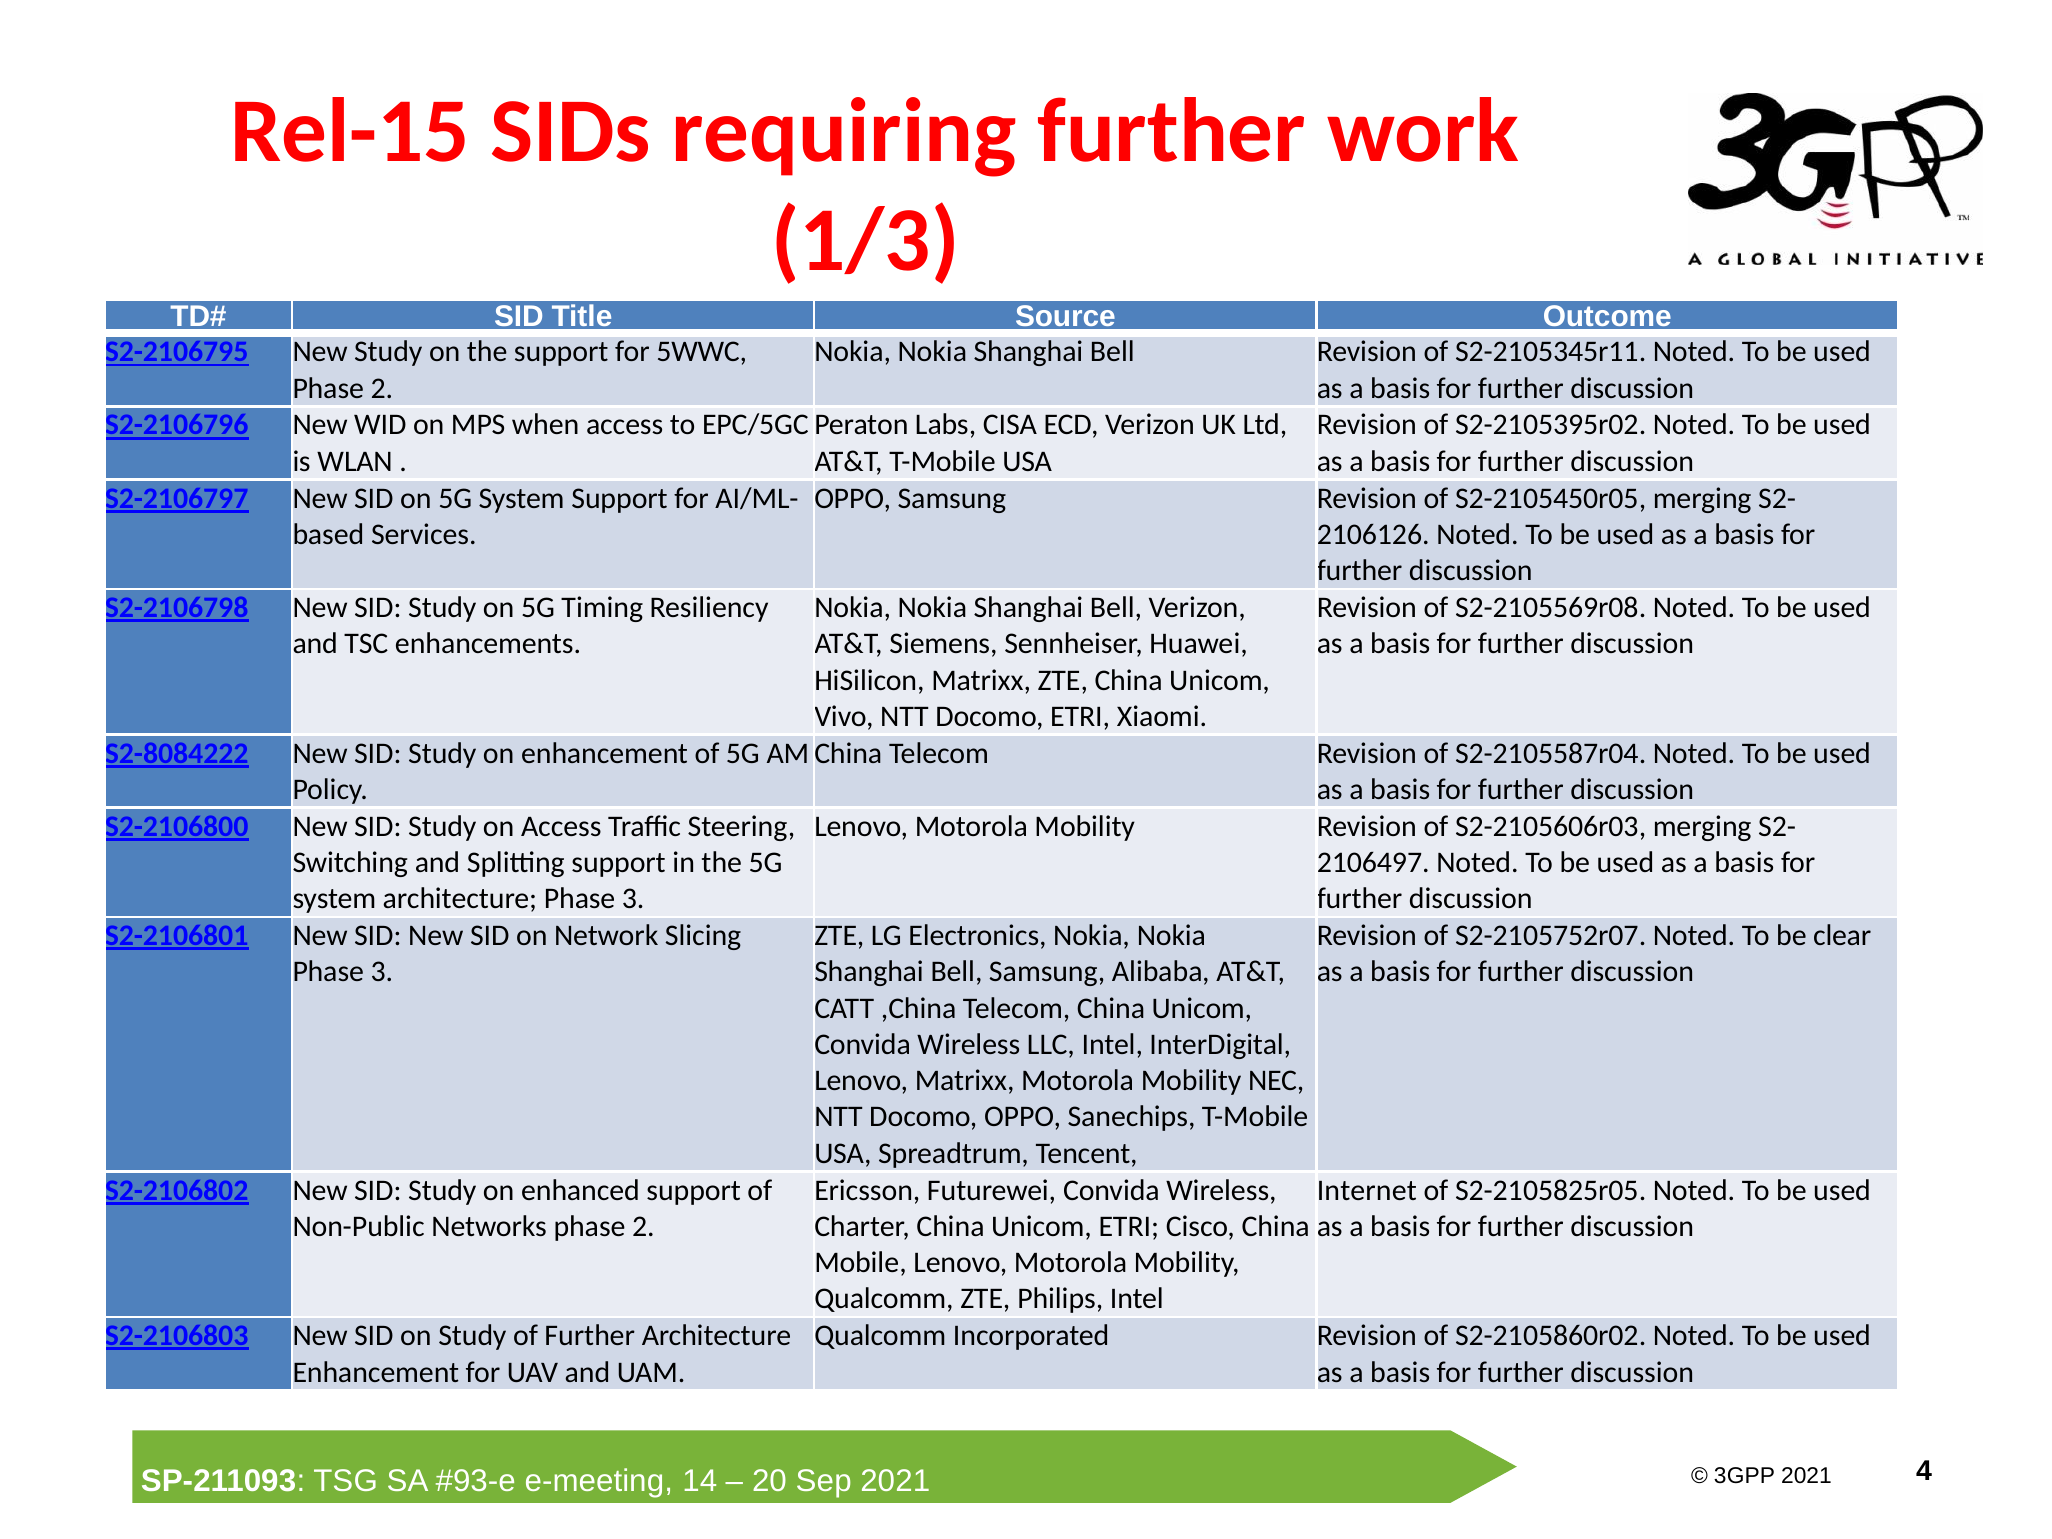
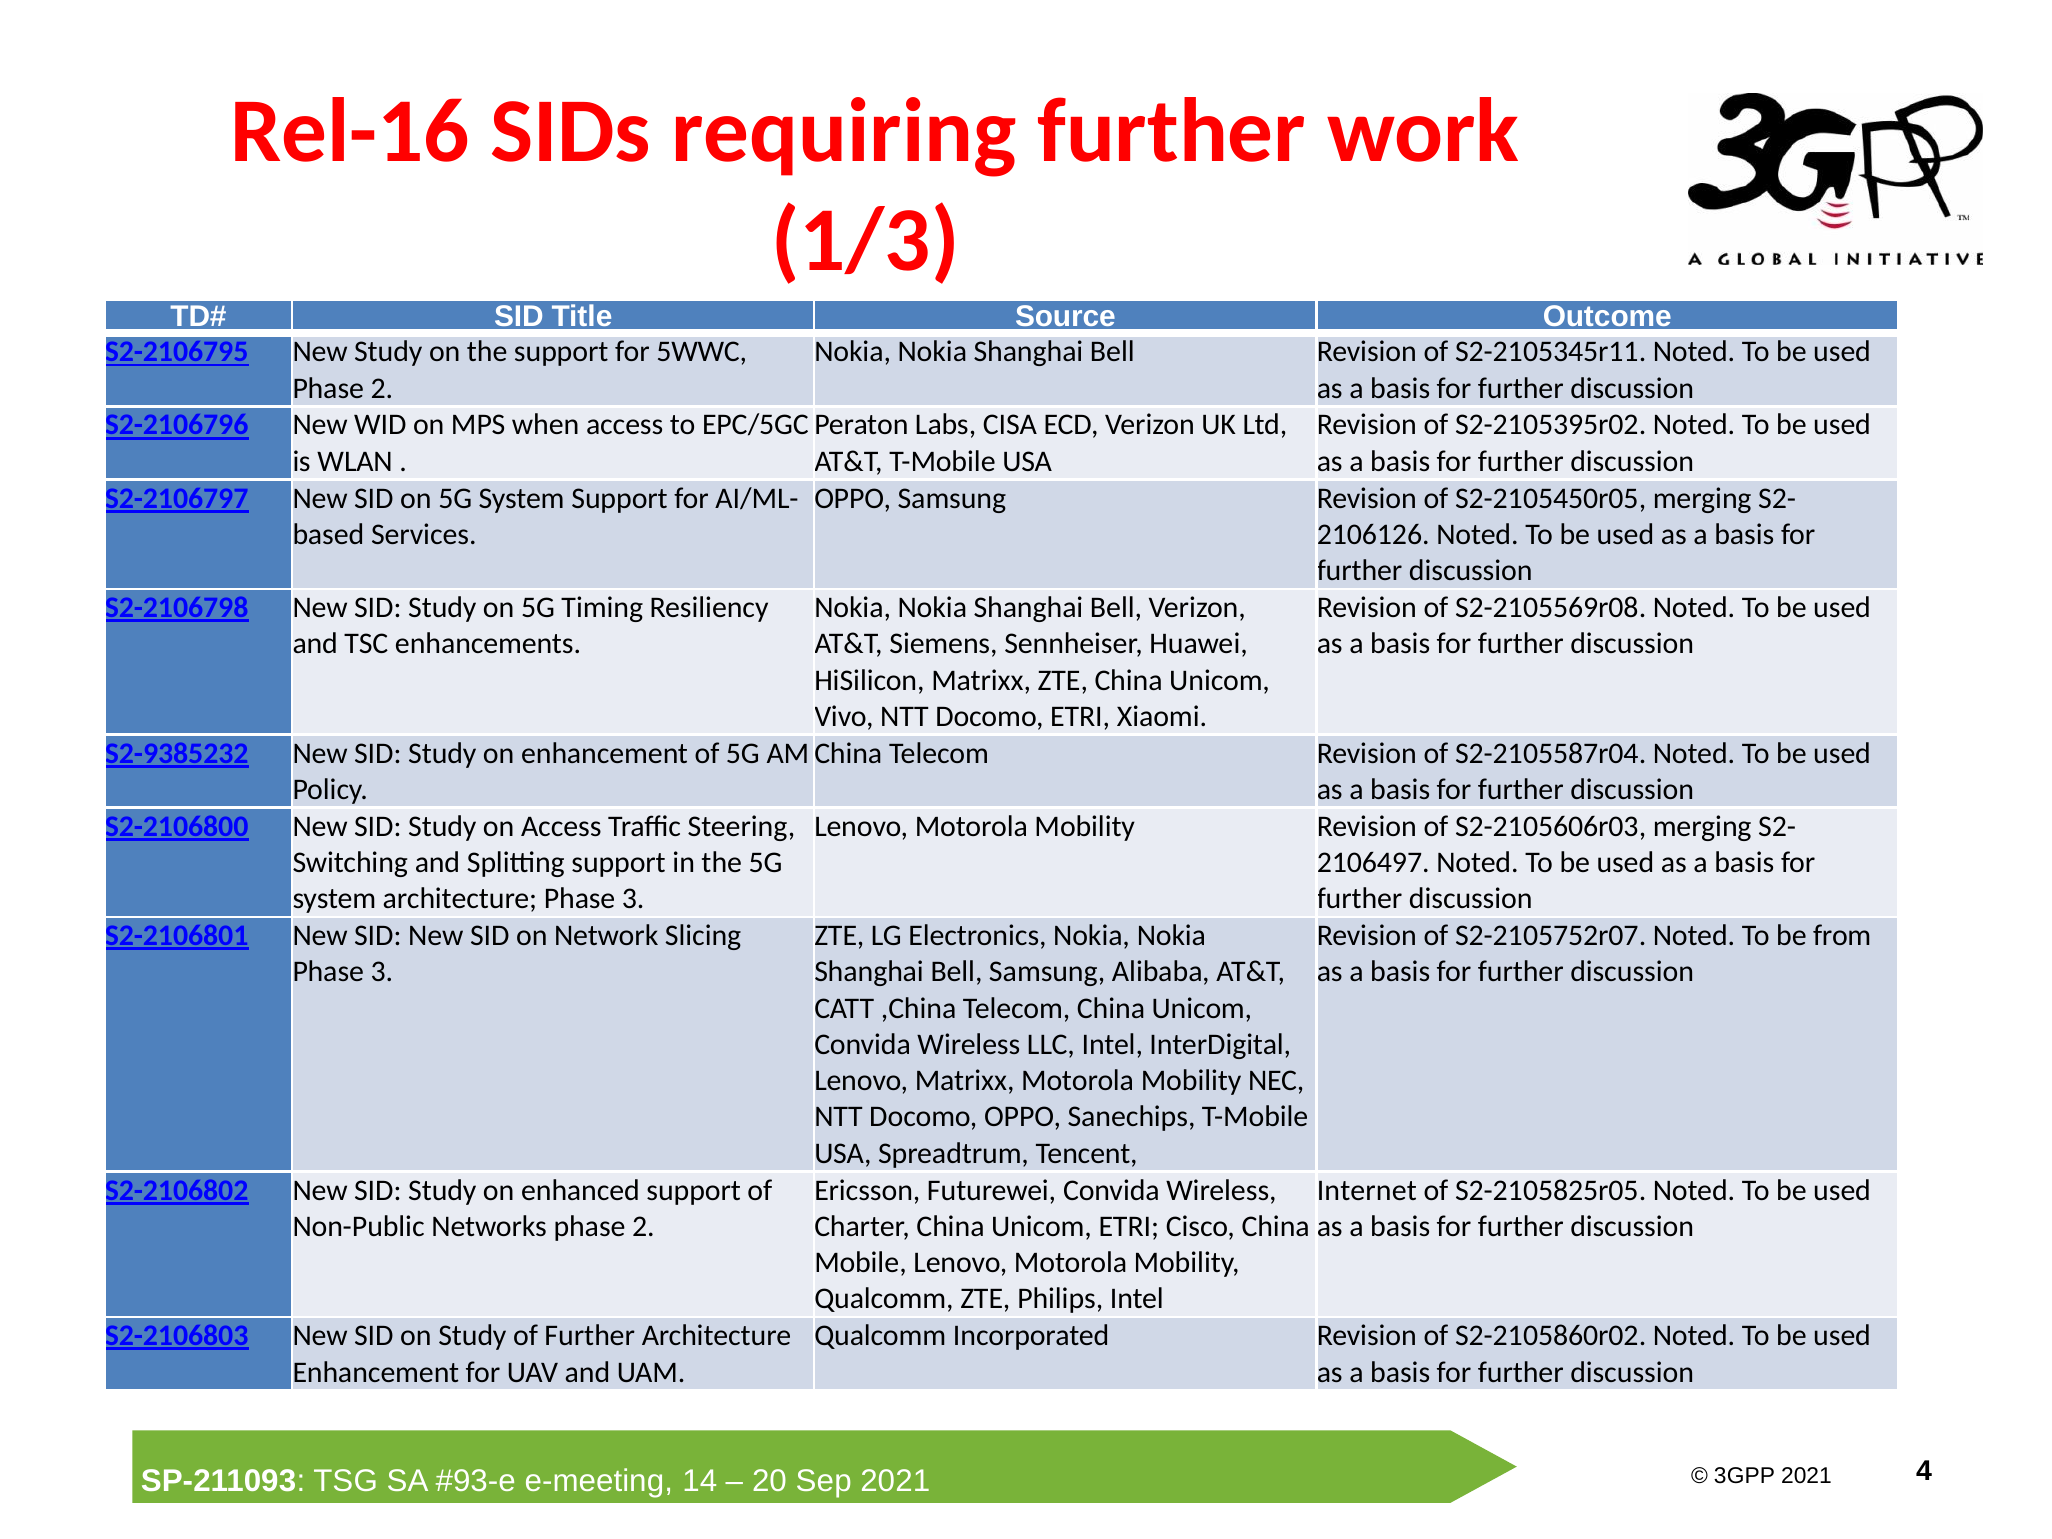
Rel-15: Rel-15 -> Rel-16 (350, 131)
S2-8084222: S2-8084222 -> S2-9385232 (177, 753)
clear: clear -> from (1842, 936)
